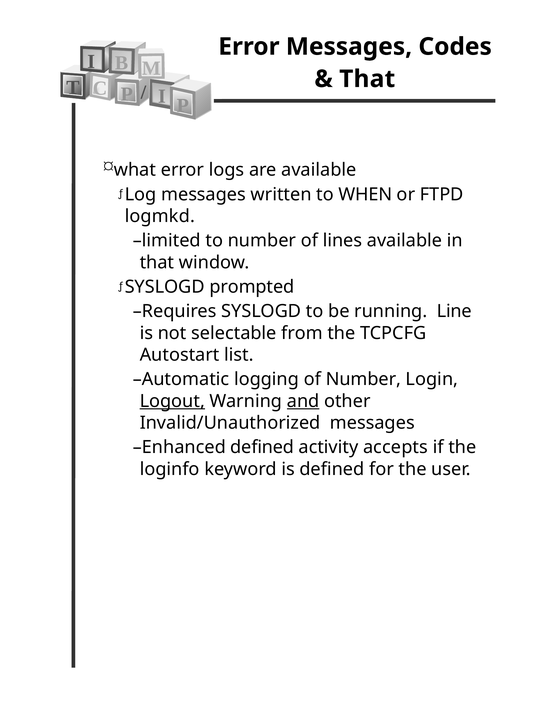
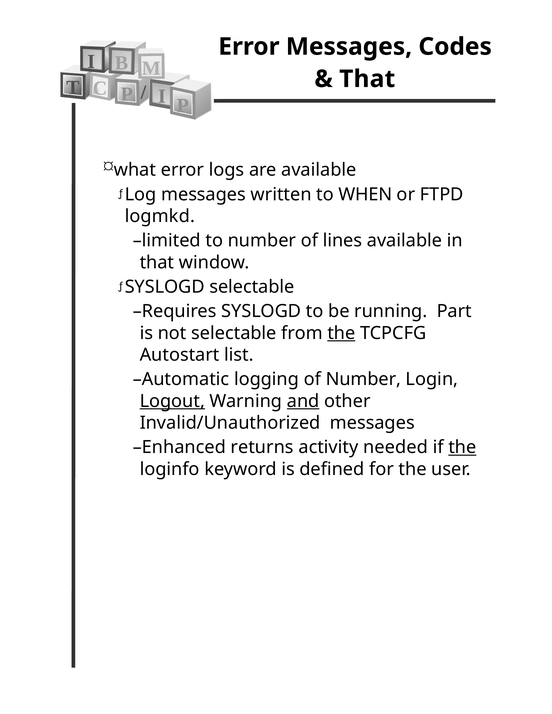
prompted: prompted -> selectable (252, 287)
Line: Line -> Part (454, 311)
the underline: none -> present (341, 333)
Enhanced defined: defined -> returns (262, 447)
accepts: accepts -> needed (395, 447)
the underline: none -> present (462, 447)
